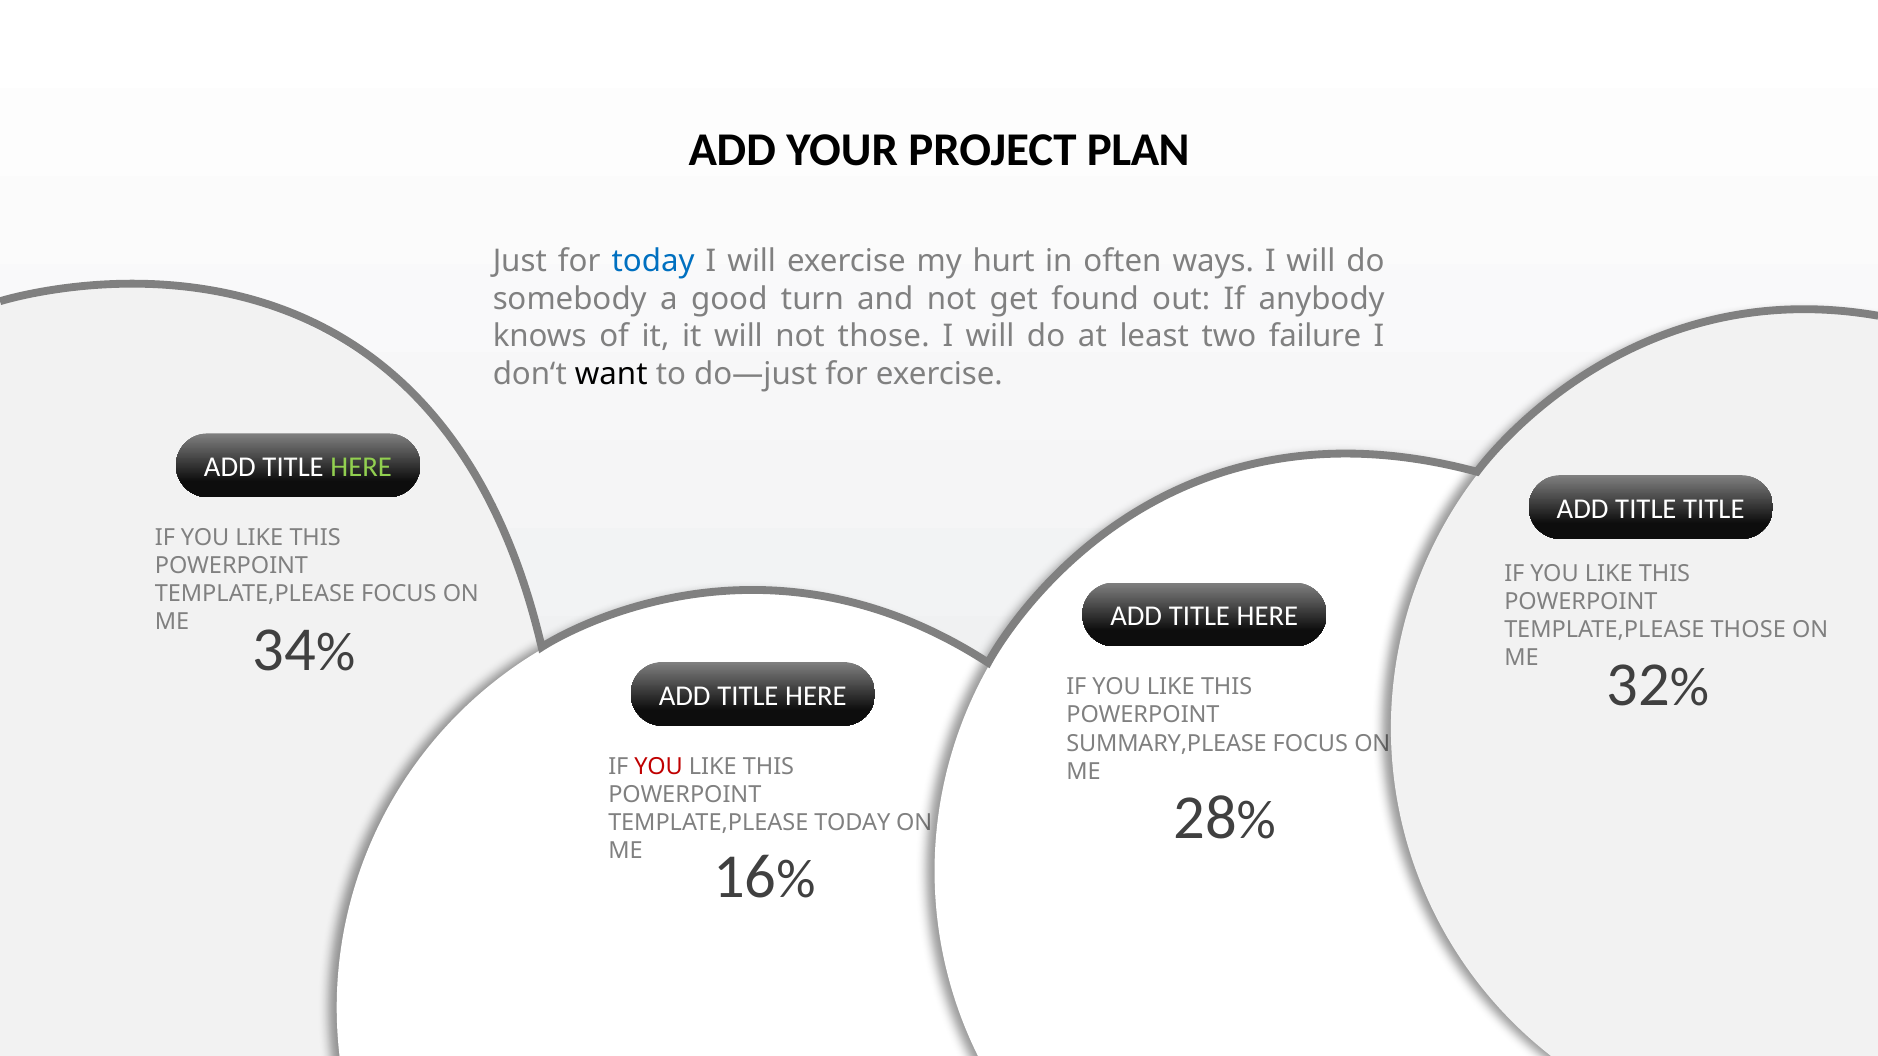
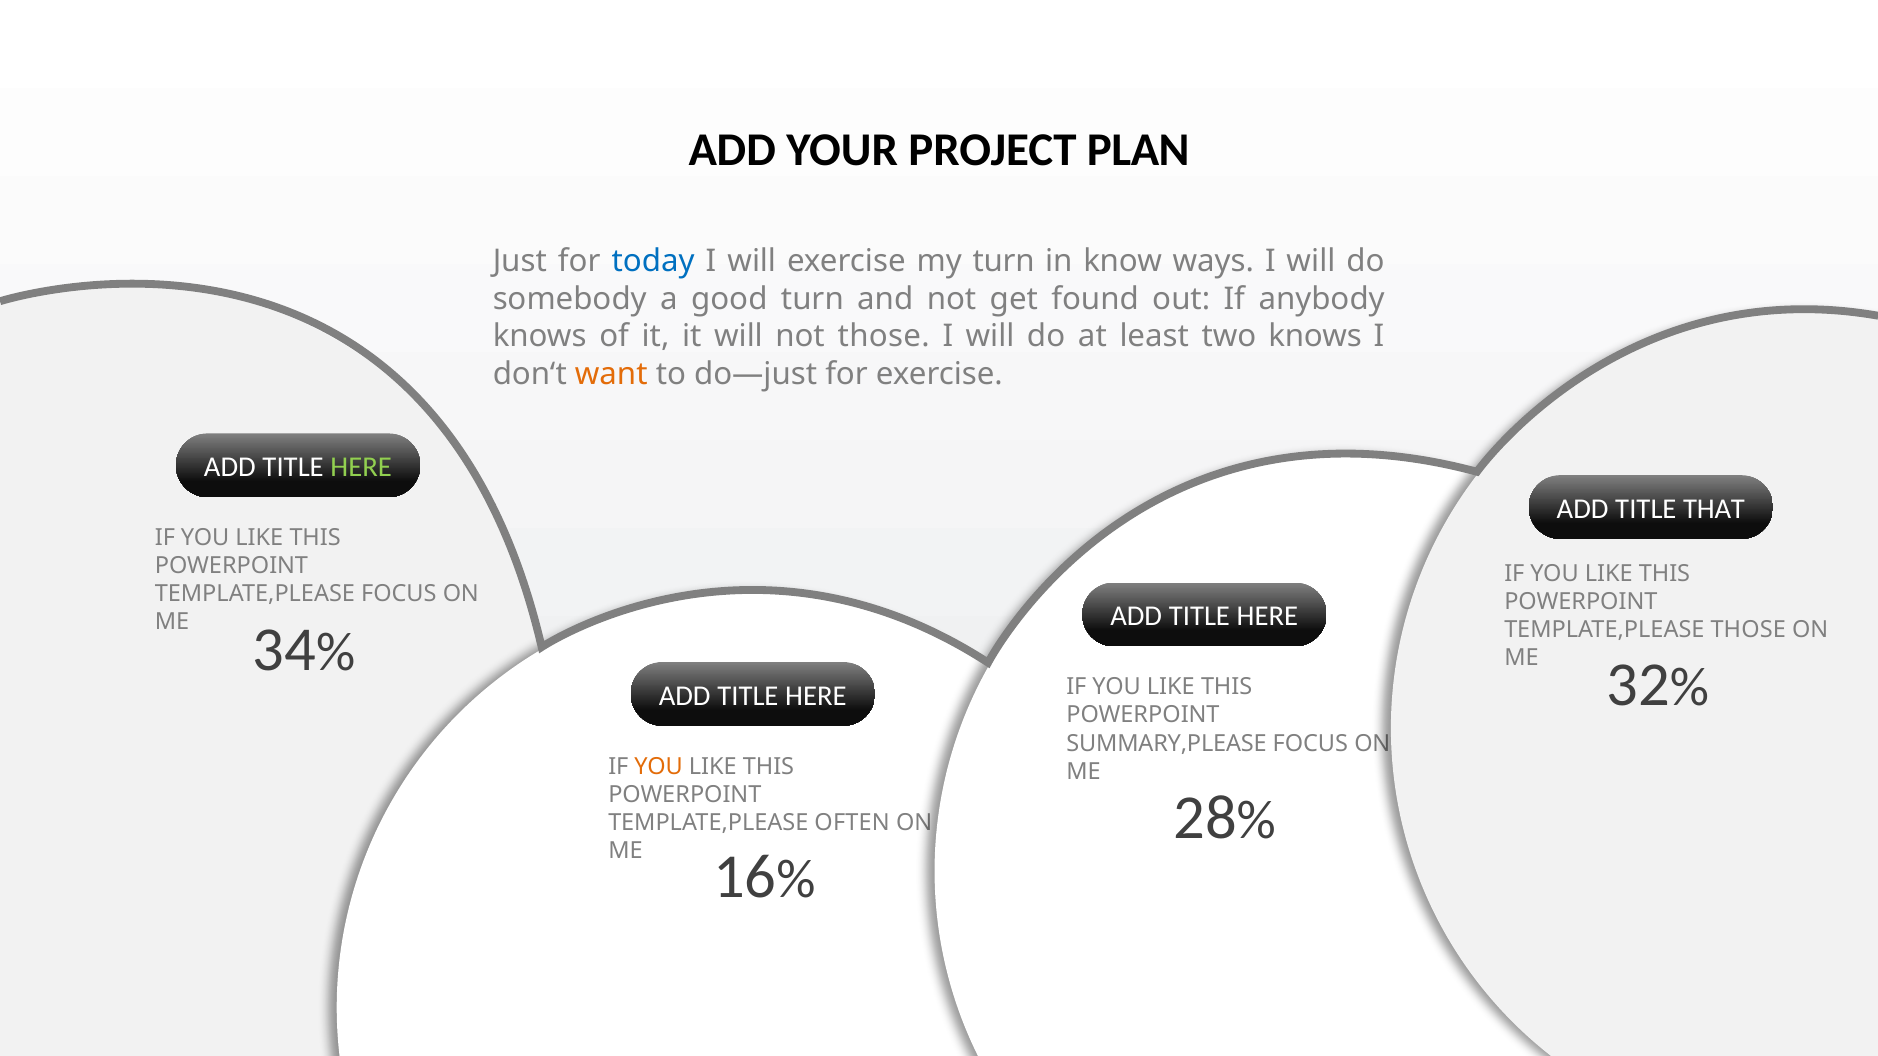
my hurt: hurt -> turn (1004, 262)
often: often -> know (1123, 262)
two failure: failure -> knows (1315, 337)
want colour: black -> orange (611, 374)
TITLE TITLE: TITLE -> THAT (1714, 509)
YOU colour: red -> orange (659, 767)
TEMPLATE,PLEASE TODAY: TODAY -> OFTEN (852, 823)
